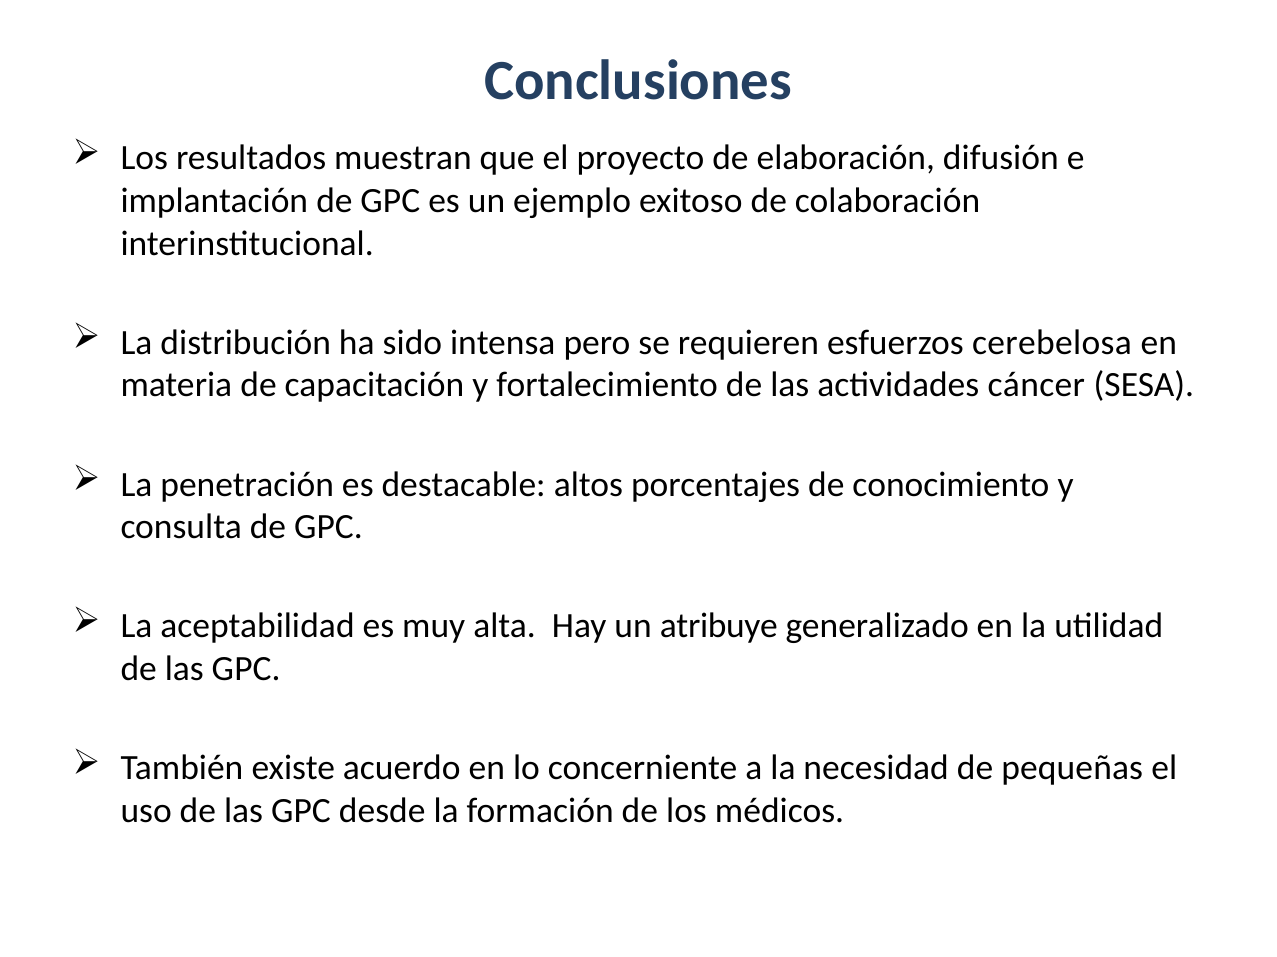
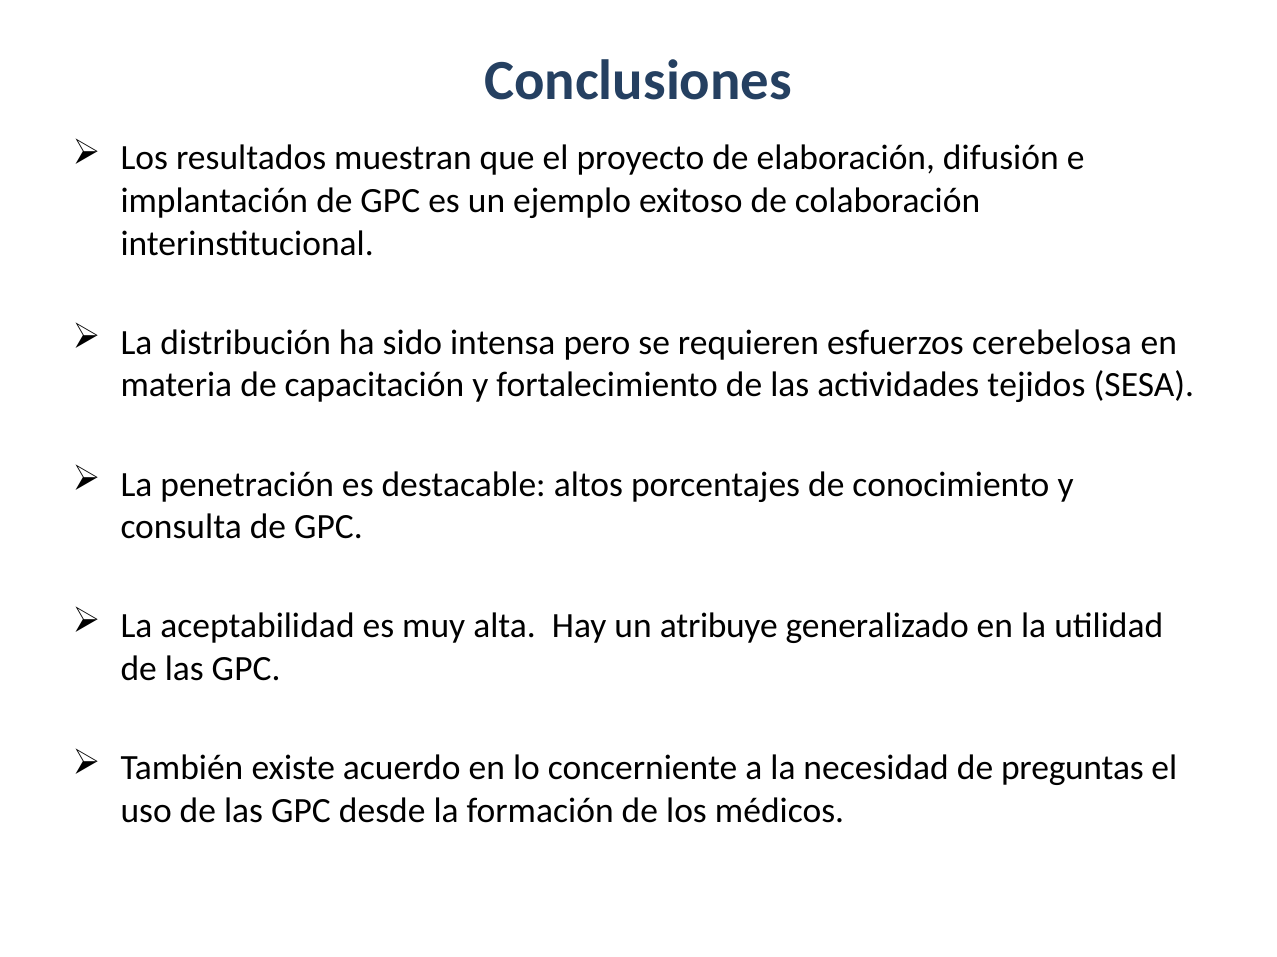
cáncer: cáncer -> tejidos (1036, 385)
pequeñas: pequeñas -> preguntas (1072, 769)
